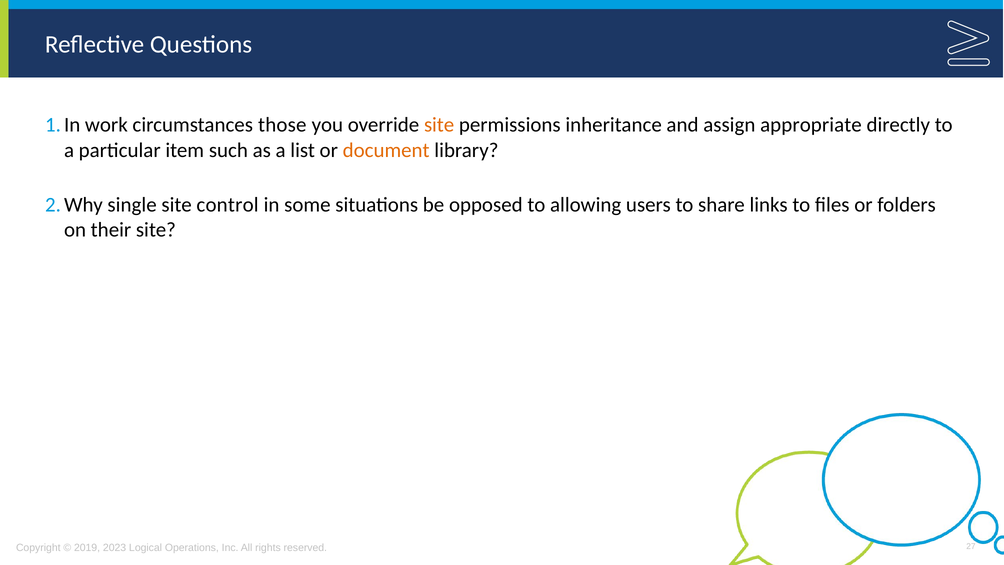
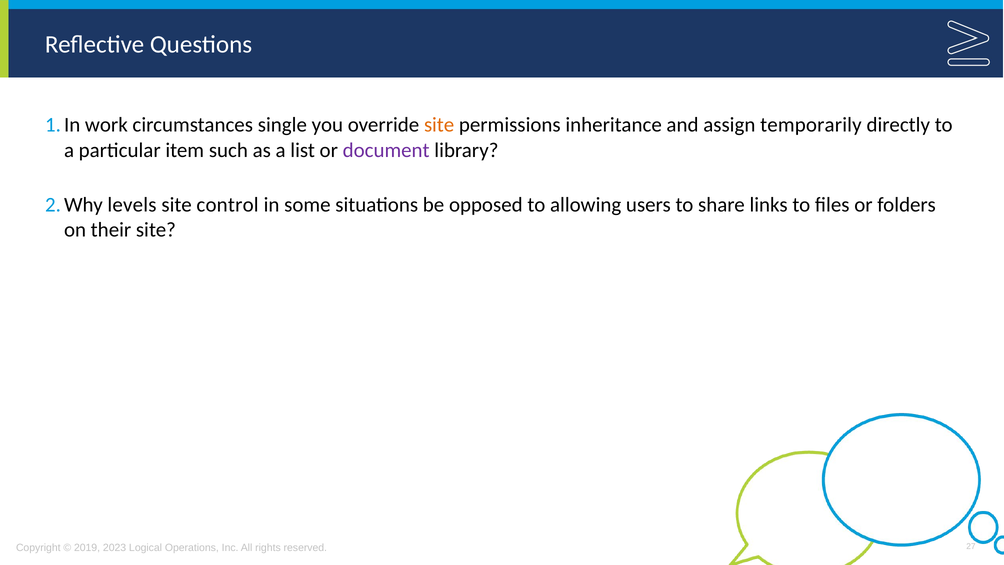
those: those -> single (282, 125)
appropriate: appropriate -> temporarily (811, 125)
document colour: orange -> purple (386, 150)
single: single -> levels (132, 205)
